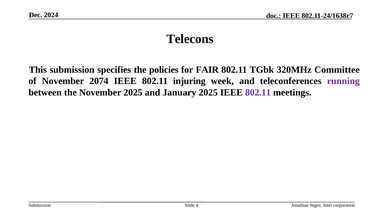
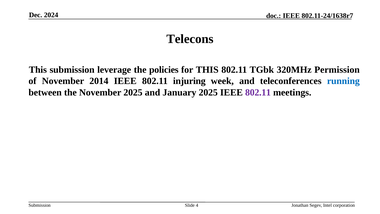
specifies: specifies -> leverage (114, 70)
for FAIR: FAIR -> THIS (207, 70)
Committee: Committee -> Permission (337, 70)
2074: 2074 -> 2014 (99, 81)
running colour: purple -> blue (343, 81)
